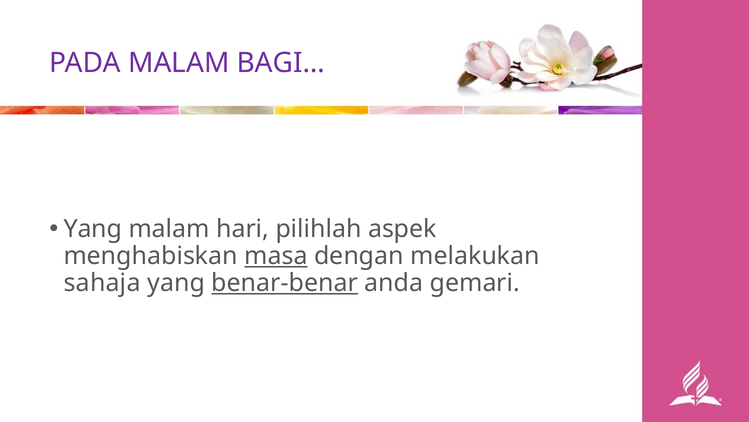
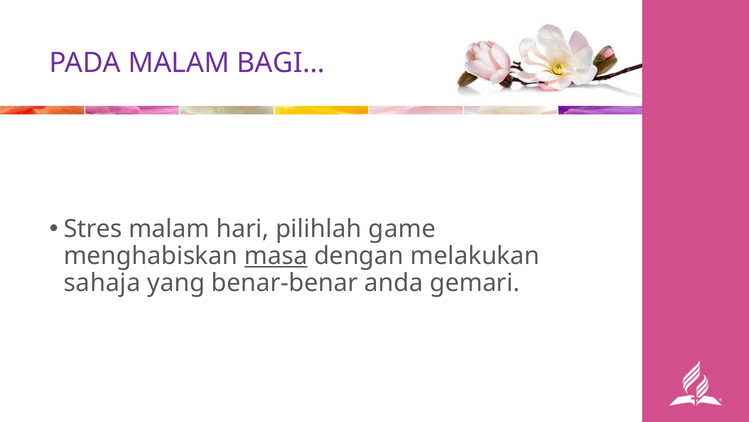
Yang: Yang -> Stres (93, 229)
aspek: aspek -> game (402, 229)
benar-benar underline: present -> none (285, 283)
